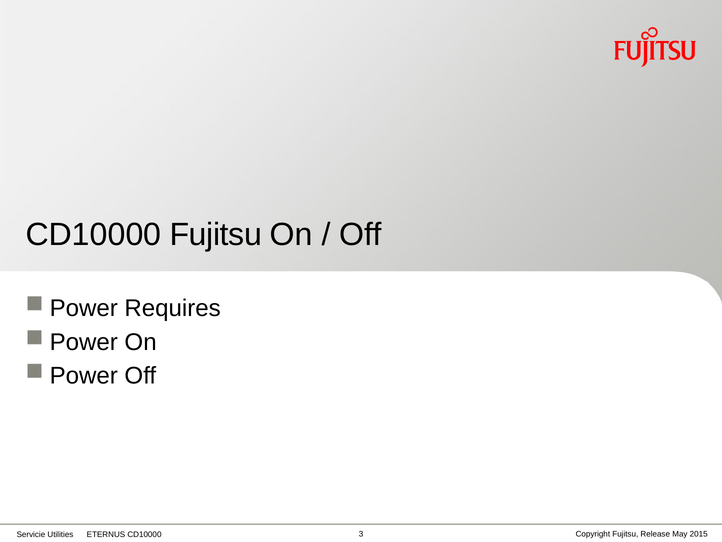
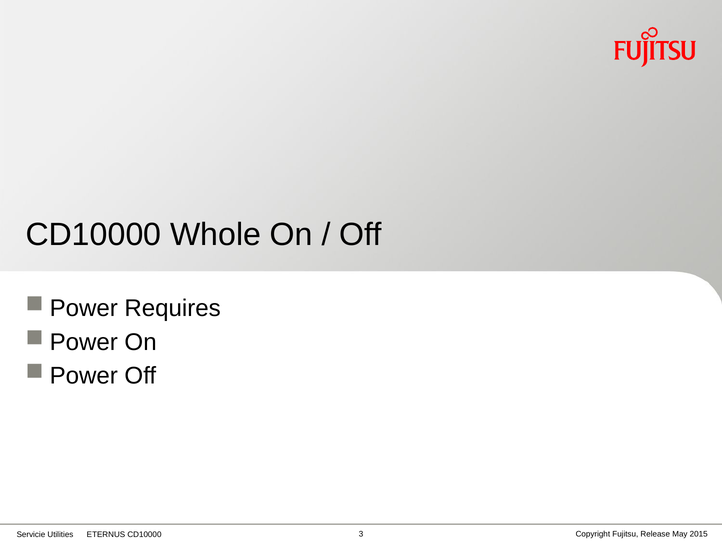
CD10000 Fujitsu: Fujitsu -> Whole (216, 234)
